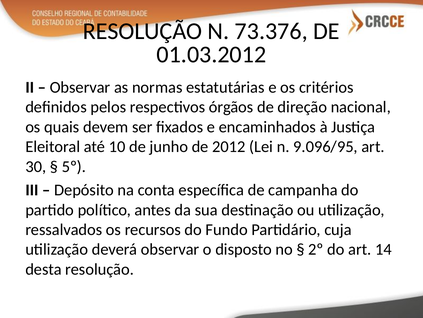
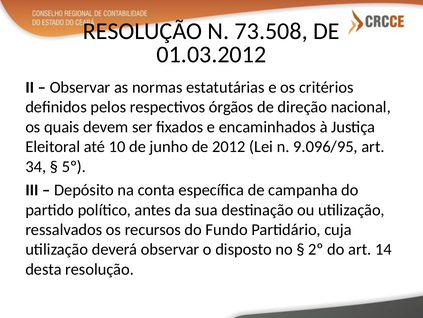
73.376: 73.376 -> 73.508 (271, 31)
30: 30 -> 34 (36, 166)
